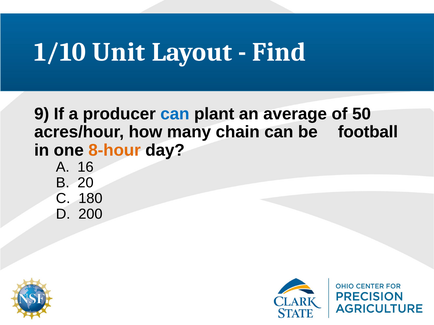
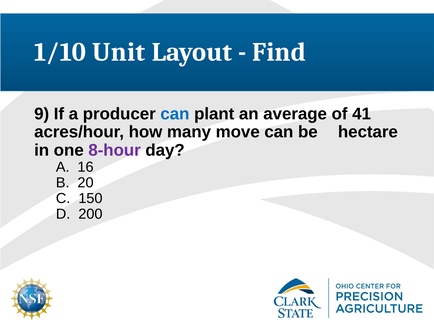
50: 50 -> 41 (362, 114)
chain: chain -> move (238, 132)
football: football -> hectare (368, 132)
8-hour colour: orange -> purple (115, 150)
180: 180 -> 150 (90, 199)
